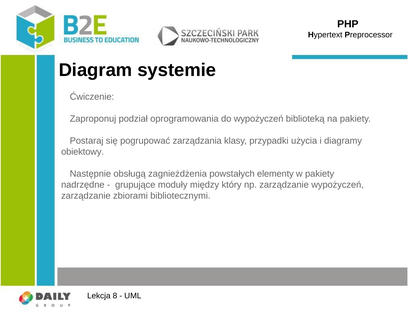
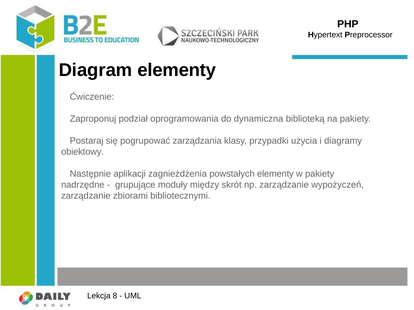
Diagram systemie: systemie -> elementy (177, 70)
do wypożyczeń: wypożyczeń -> dynamiczna (259, 119)
obsługą: obsługą -> aplikacji (130, 174)
który: który -> skrót (232, 185)
